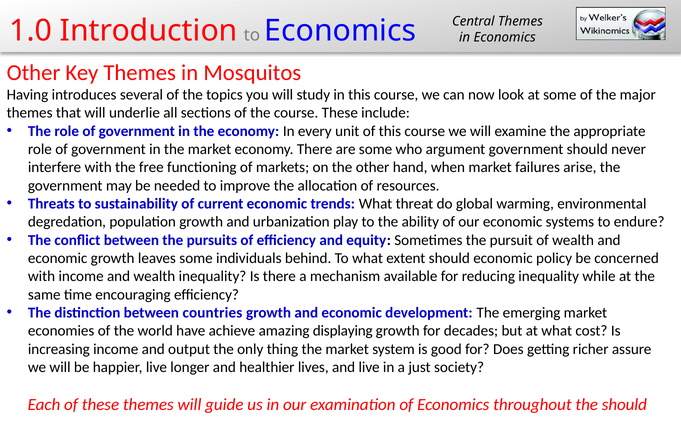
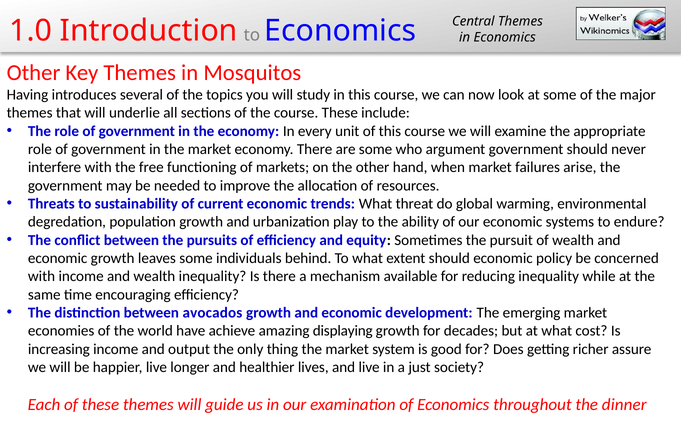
countries: countries -> avocados (212, 312)
the should: should -> dinner (624, 404)
